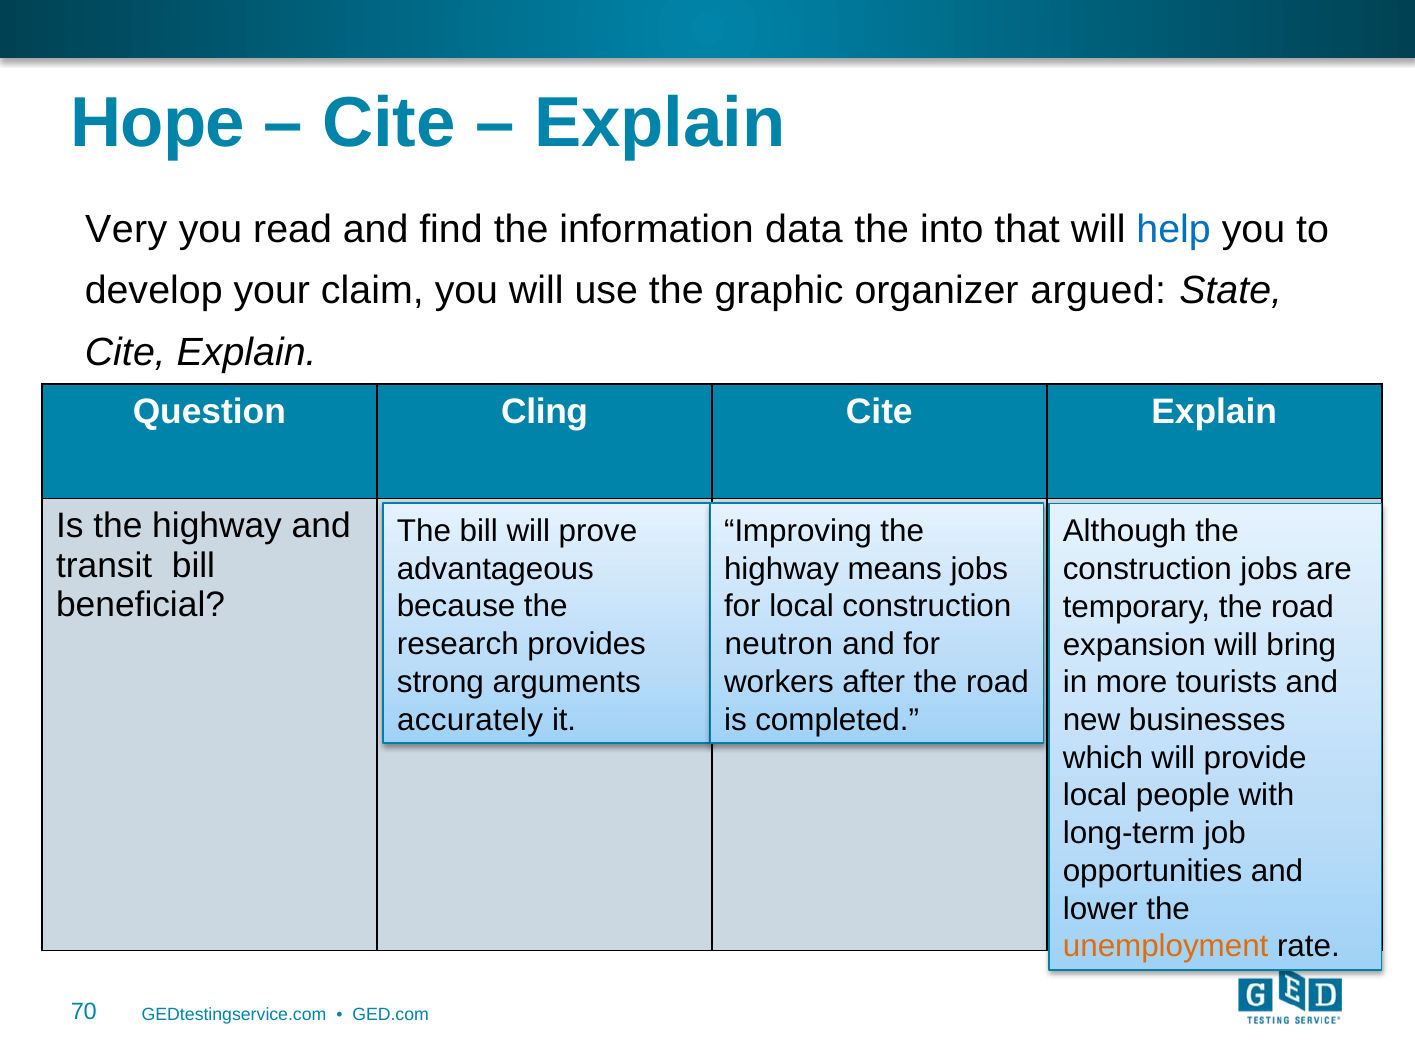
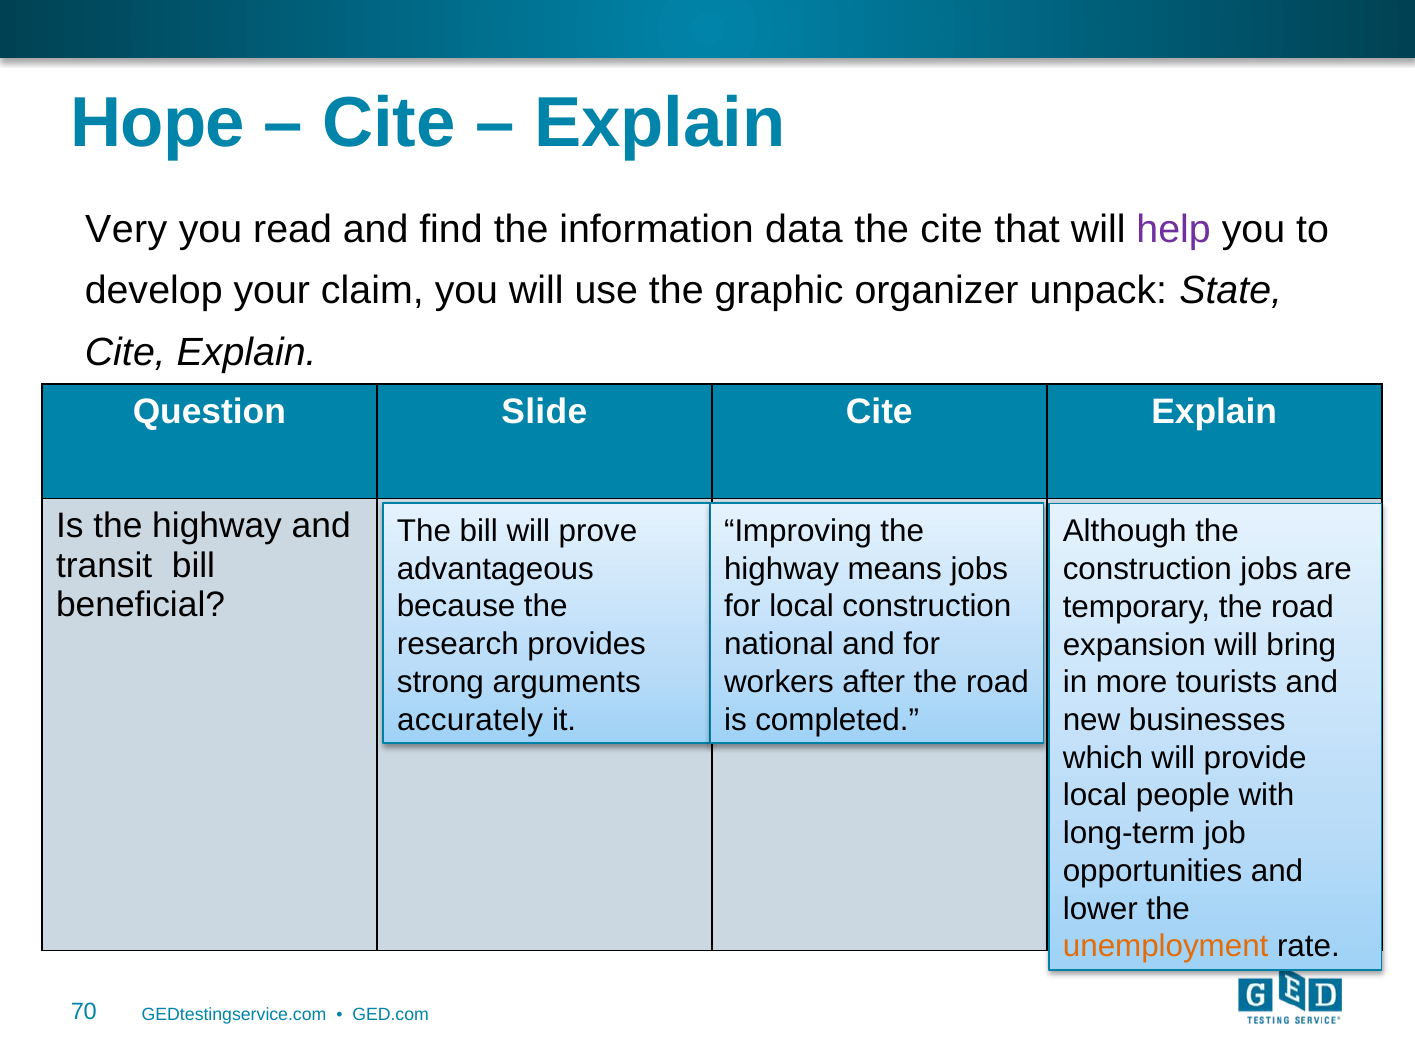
the into: into -> cite (952, 230)
help colour: blue -> purple (1174, 230)
argued: argued -> unpack (1098, 291)
Cling: Cling -> Slide (544, 412)
neutron: neutron -> national (779, 644)
